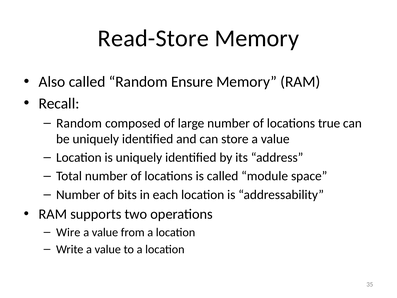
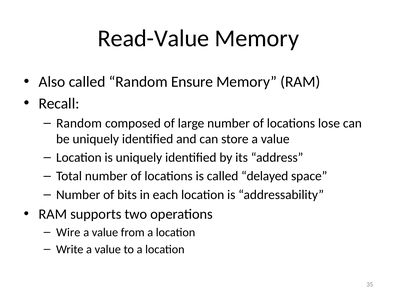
Read-Store: Read-Store -> Read-Value (153, 38)
true: true -> lose (329, 123)
module: module -> delayed (265, 176)
